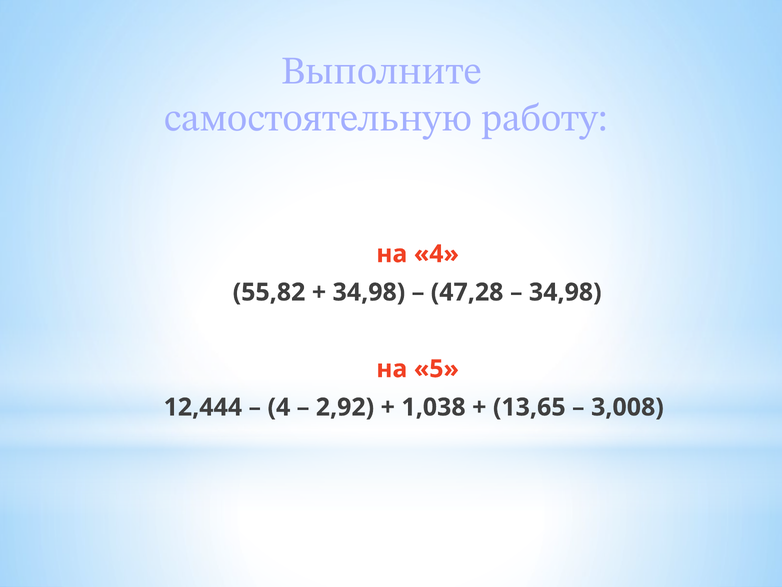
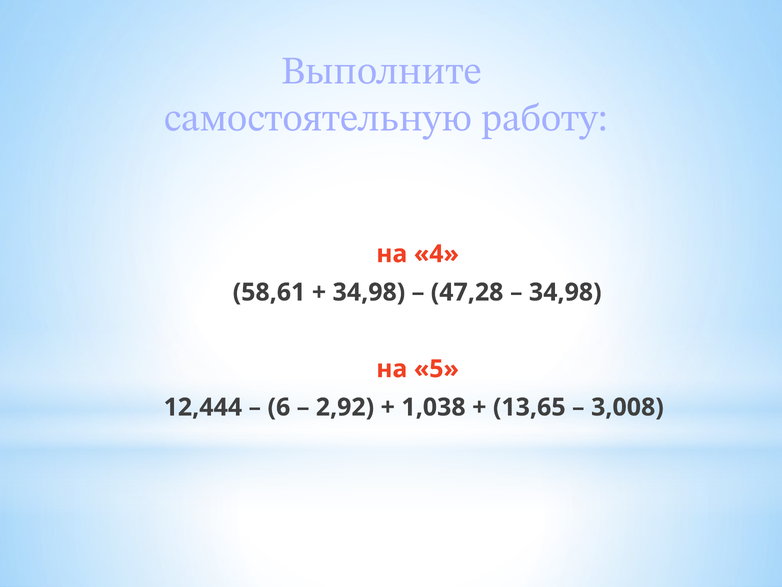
55,82: 55,82 -> 58,61 (269, 292)
4: 4 -> 6 (279, 407)
